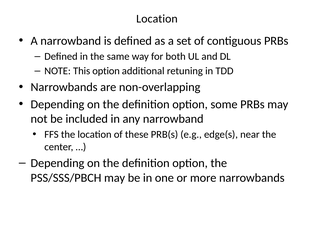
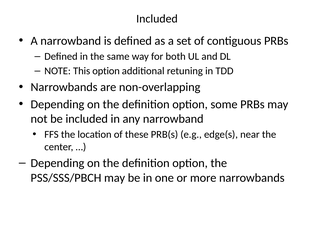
Location: Location -> Included (157, 19)
